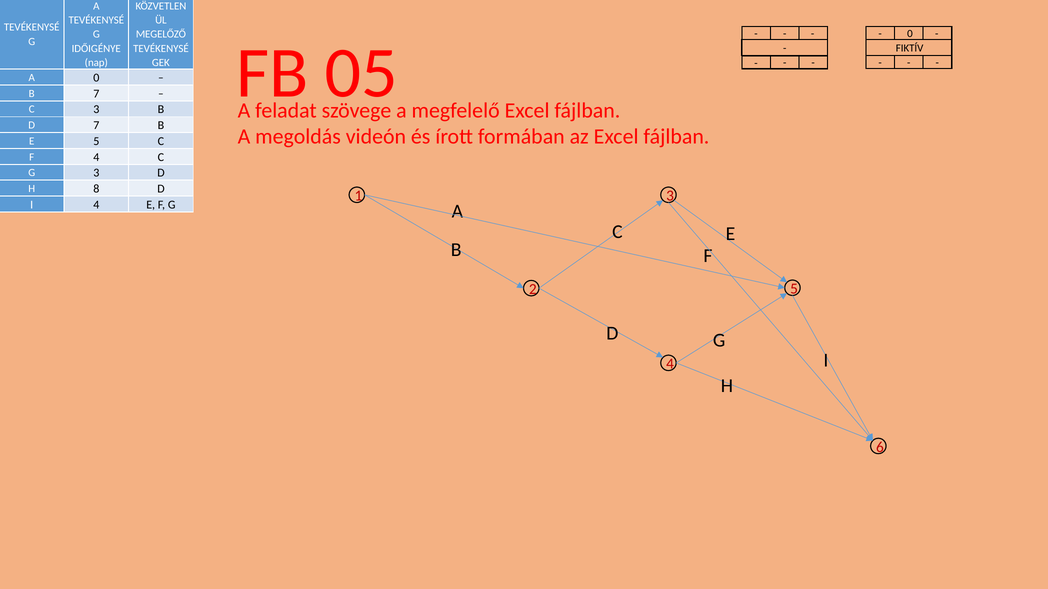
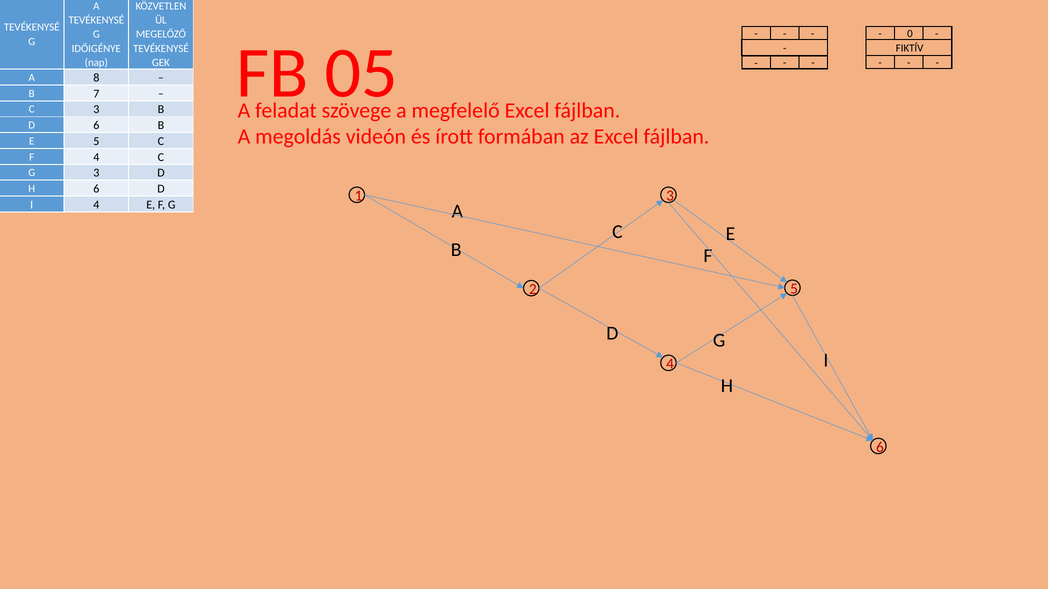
A 0: 0 -> 8 (96, 78)
D 7: 7 -> 6 (96, 125)
H 8: 8 -> 6 (96, 189)
